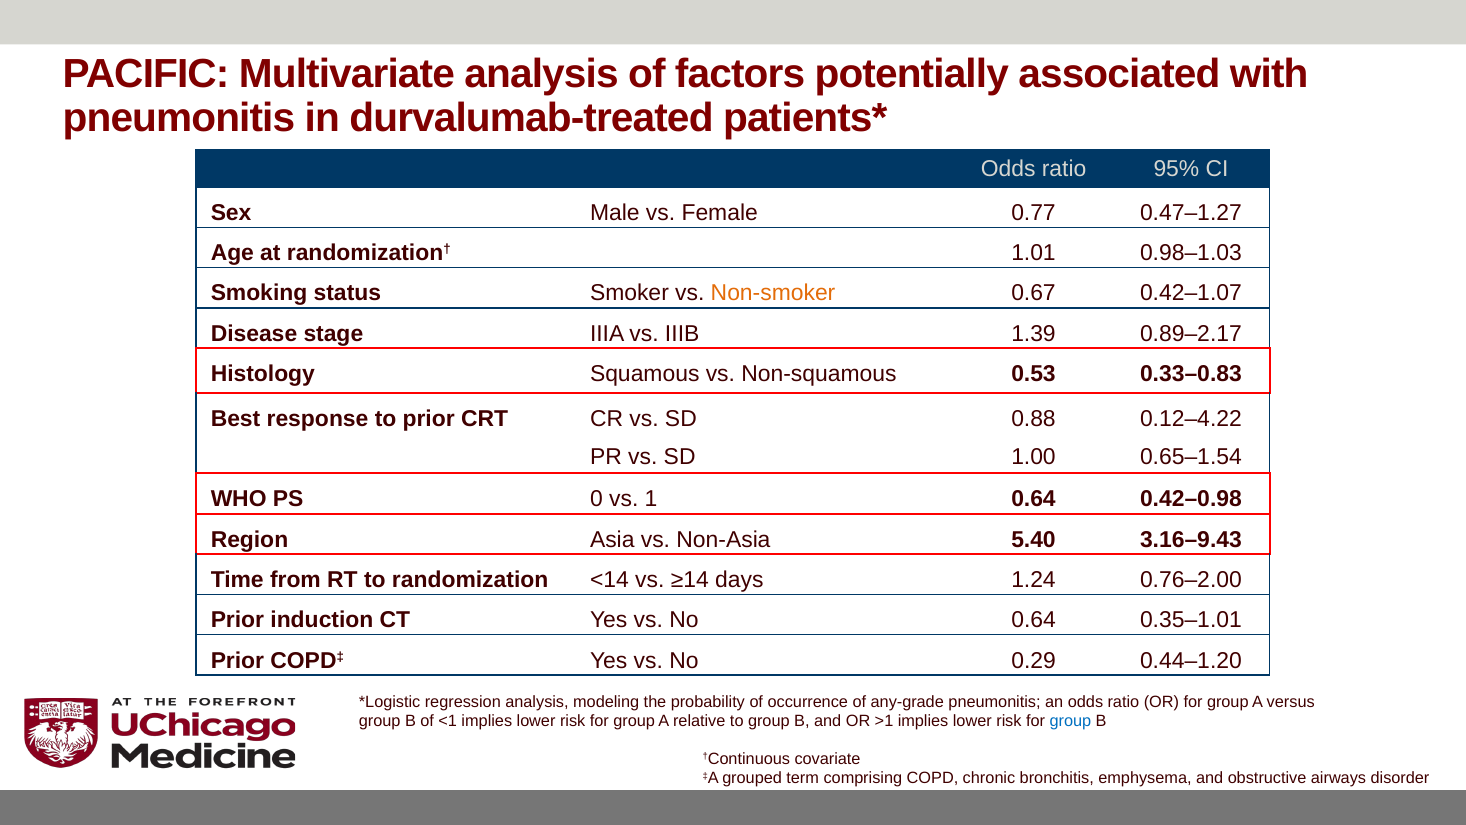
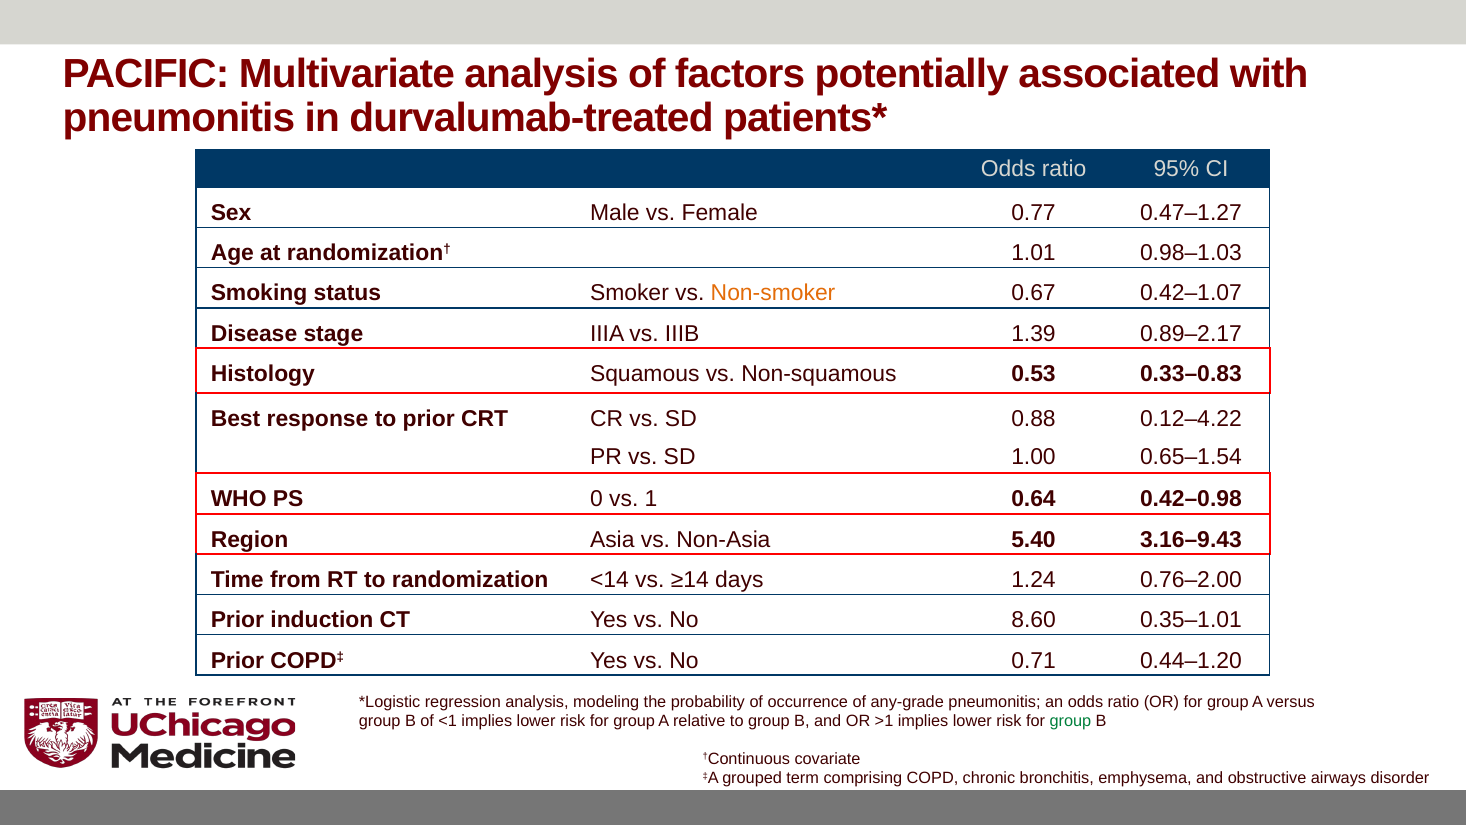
No 0.64: 0.64 -> 8.60 (1034, 620)
0.29: 0.29 -> 0.71 (1034, 660)
group colour: blue -> green (1070, 721)
